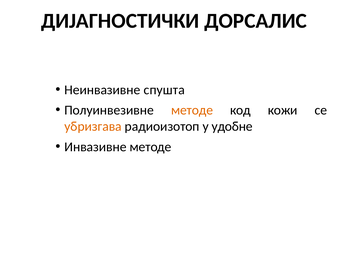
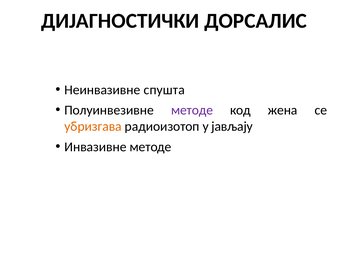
методе colour: orange -> purple (192, 110)
кожи: кожи -> жена (283, 110)
удобне: удобне -> јављају (232, 126)
